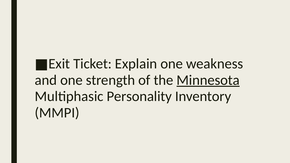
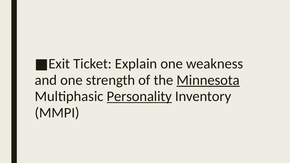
Personality underline: none -> present (139, 96)
